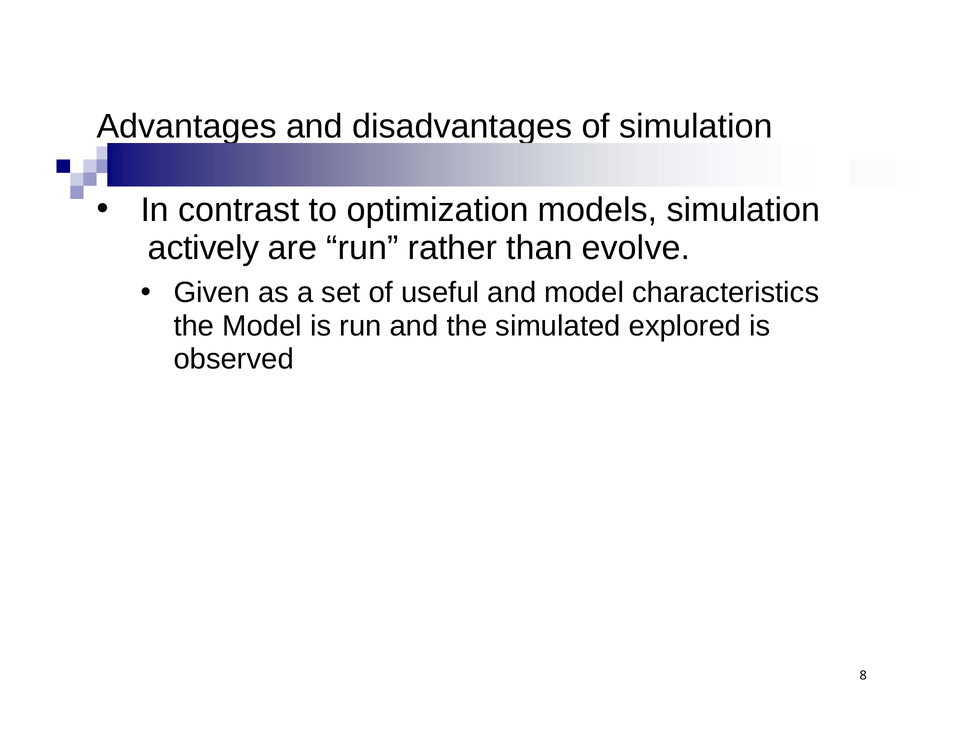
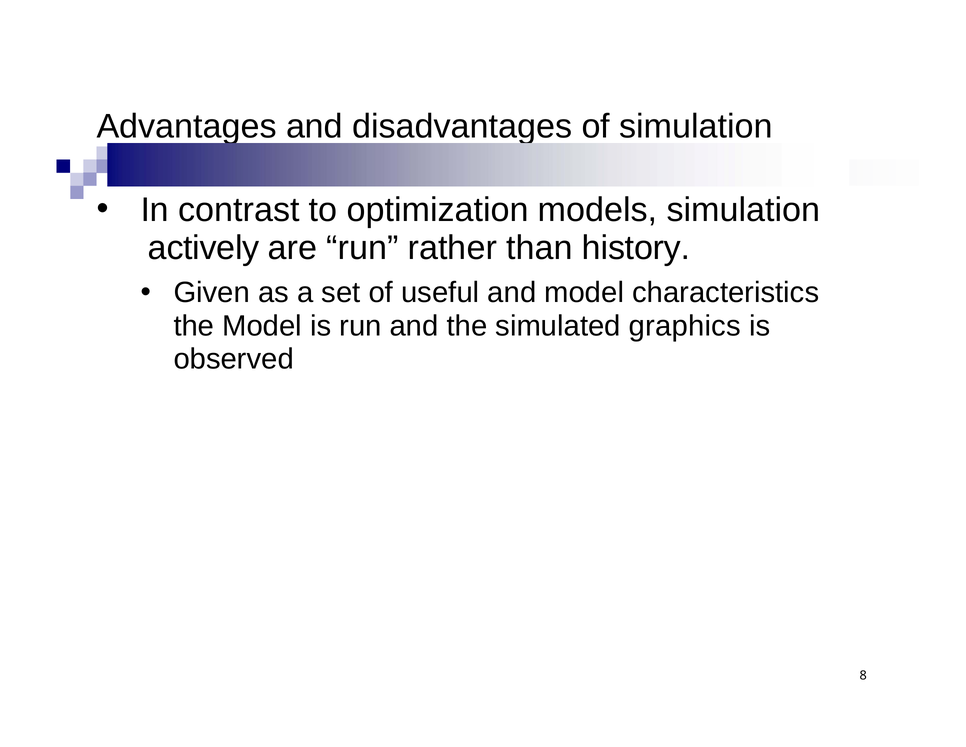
evolve: evolve -> history (636, 248)
explored: explored -> graphics (685, 326)
